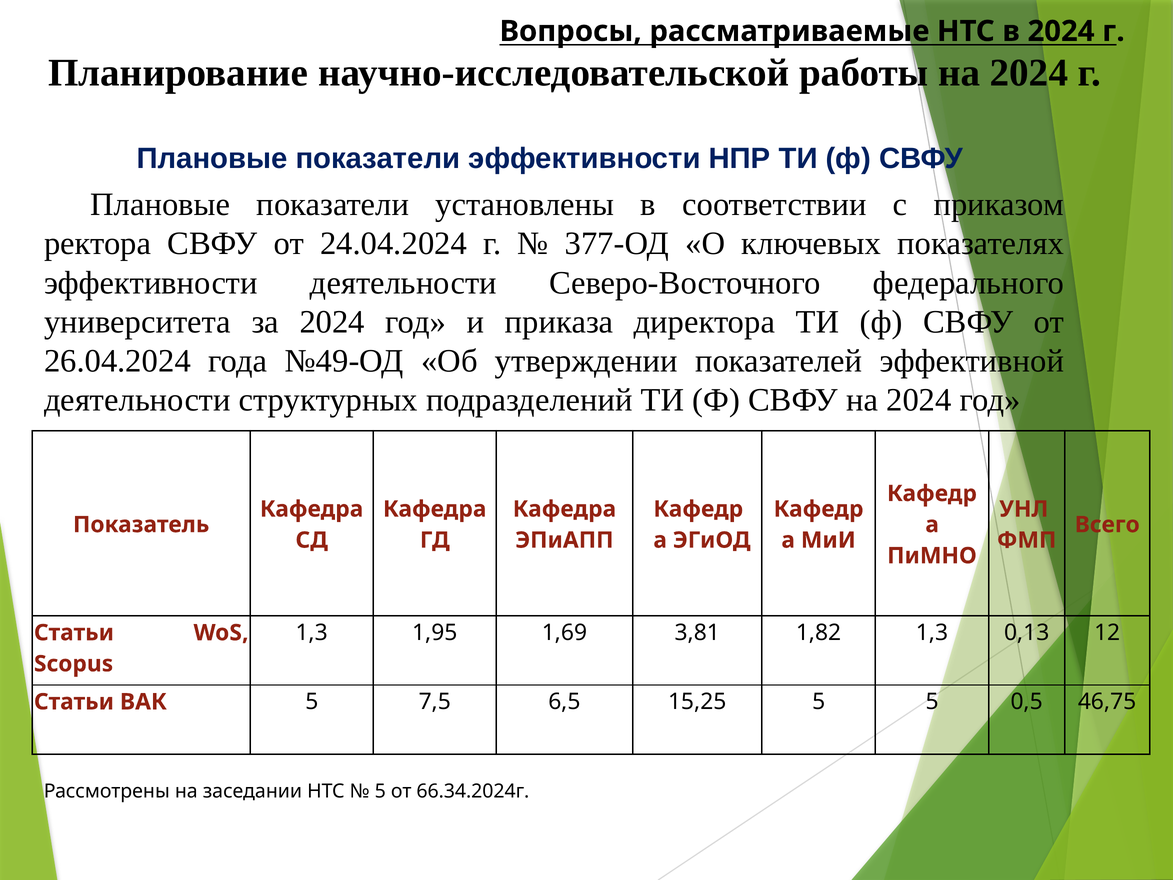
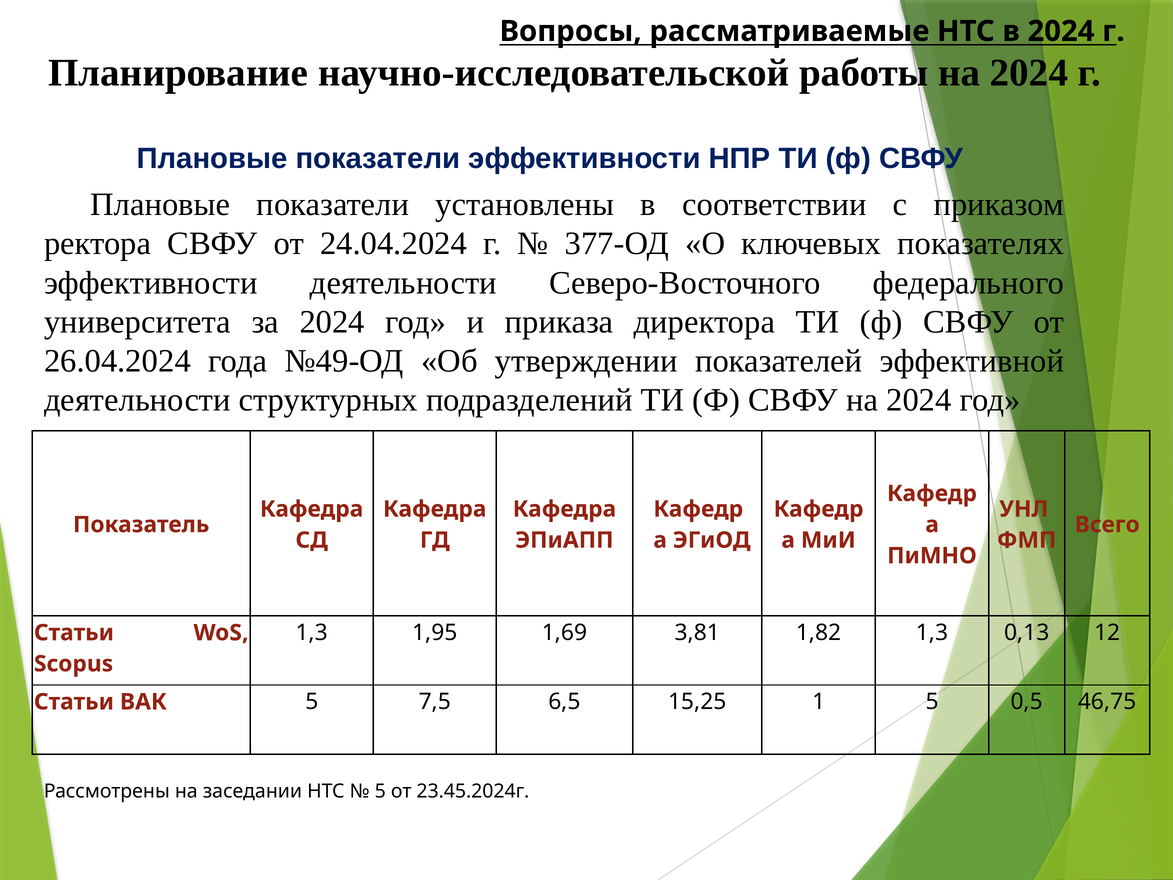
15,25 5: 5 -> 1 (819, 702)
66.34.2024г: 66.34.2024г -> 23.45.2024г (473, 791)
